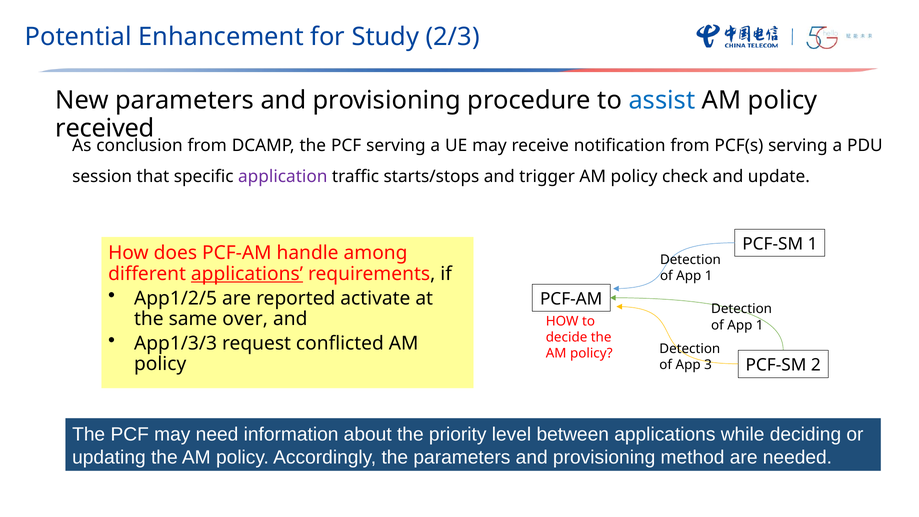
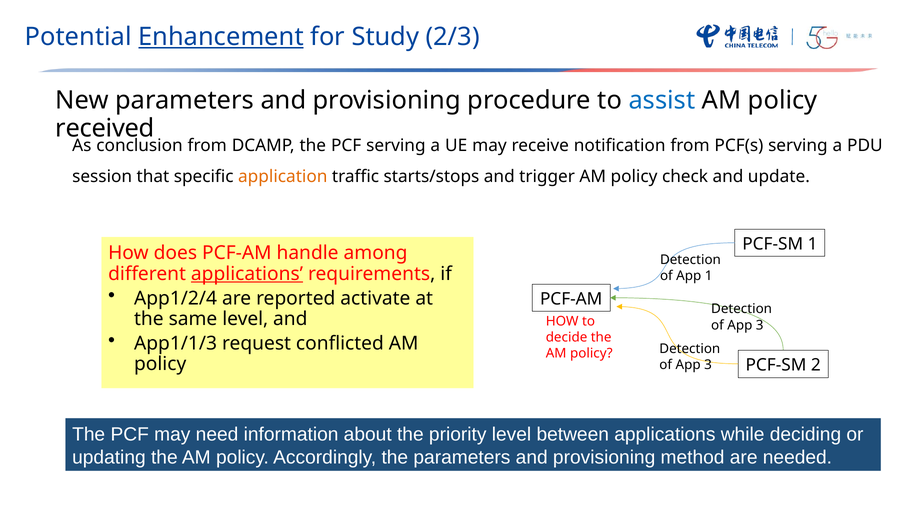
Enhancement underline: none -> present (221, 37)
application colour: purple -> orange (283, 177)
App1/2/5: App1/2/5 -> App1/2/4 (176, 298)
same over: over -> level (245, 319)
1: 1 -> 3 (760, 325)
App1/3/3: App1/3/3 -> App1/1/3 (176, 343)
